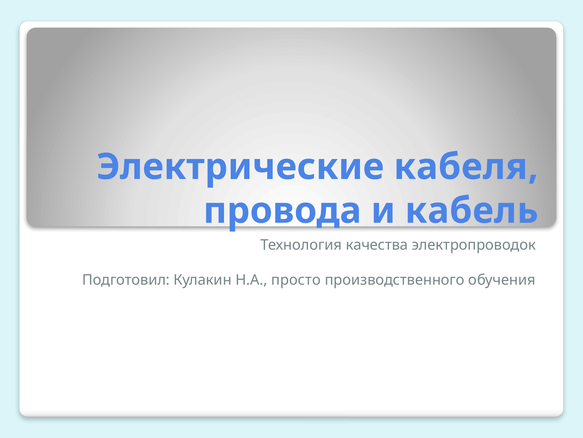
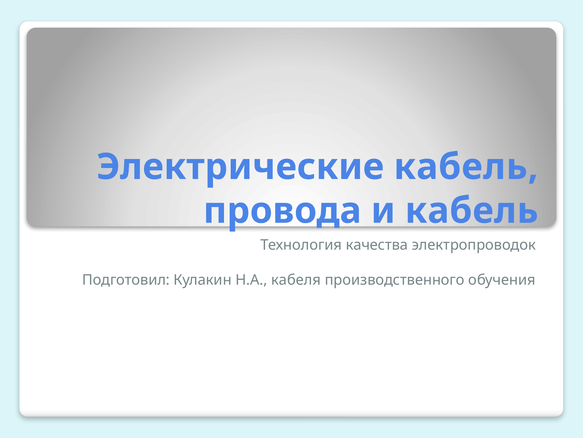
Электрические кабеля: кабеля -> кабель (466, 167)
просто: просто -> кабеля (296, 280)
